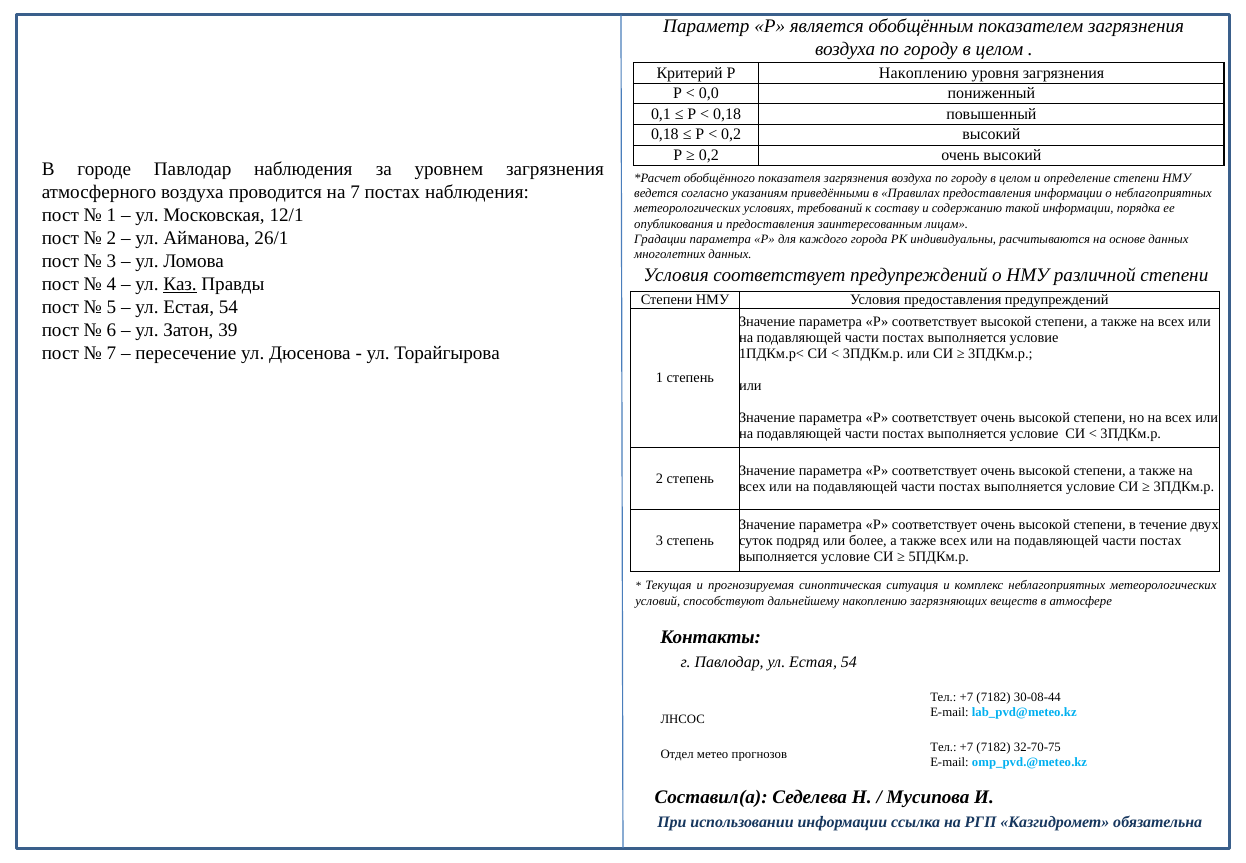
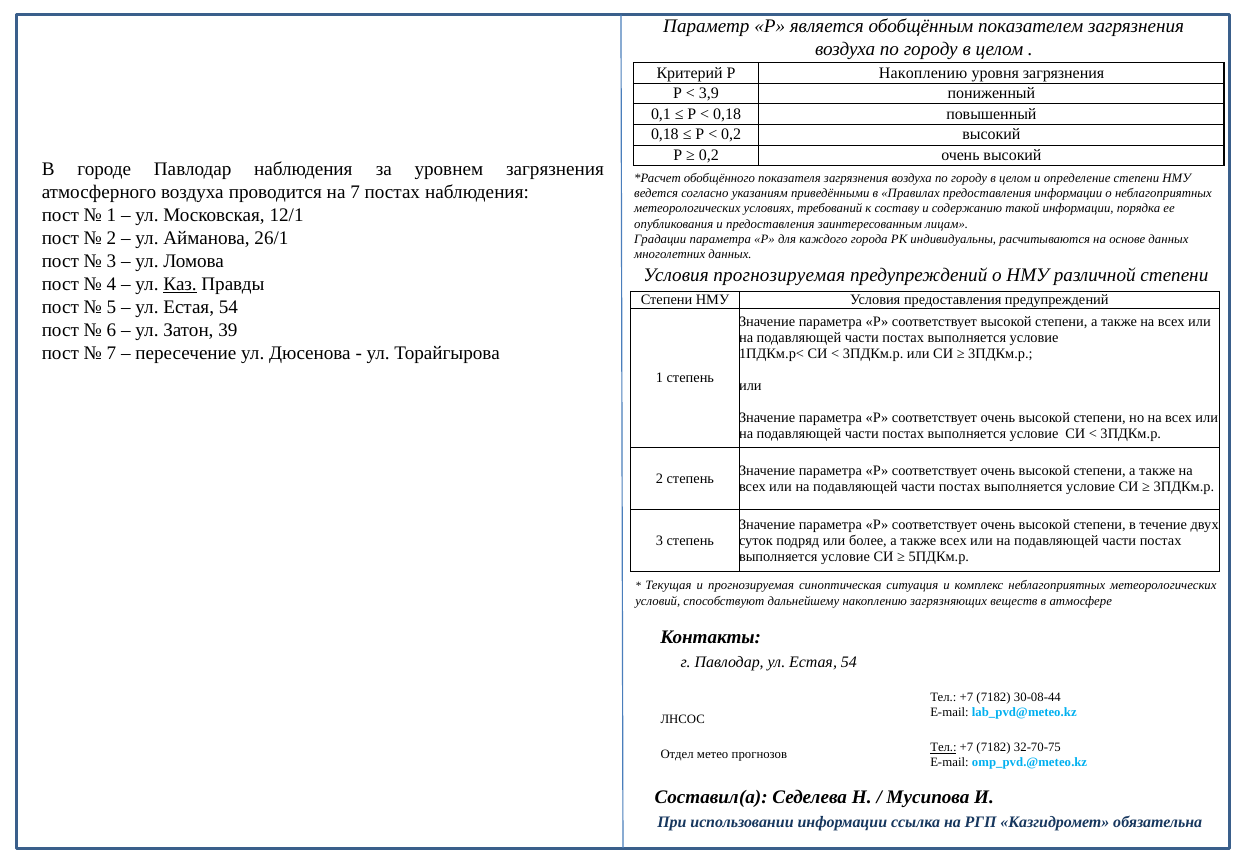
0,0: 0,0 -> 3,9 (709, 93)
Условия соответствует: соответствует -> прогнозируемая (779, 275)
Тел underline: none -> present (943, 747)
